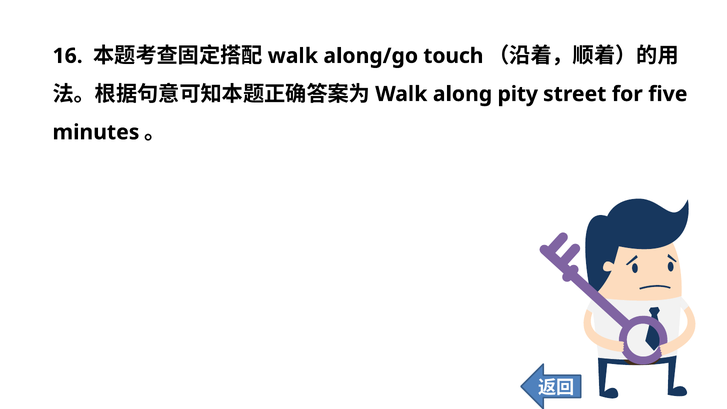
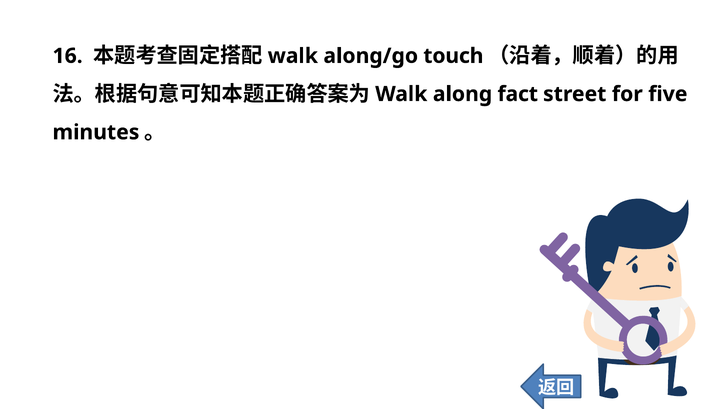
pity: pity -> fact (518, 94)
